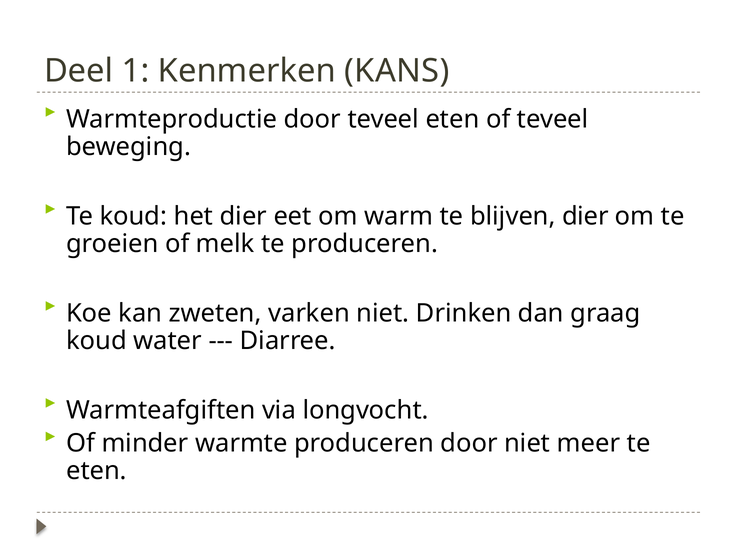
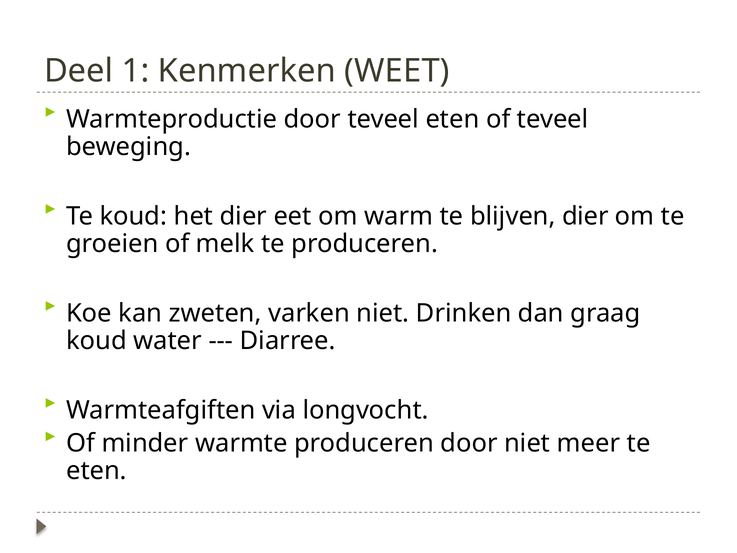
KANS: KANS -> WEET (397, 71)
